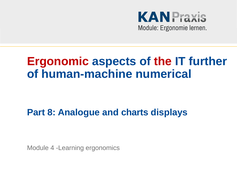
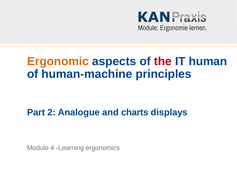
Ergonomic colour: red -> orange (58, 62)
further: further -> human (208, 62)
numerical: numerical -> principles (164, 74)
8: 8 -> 2 (52, 113)
